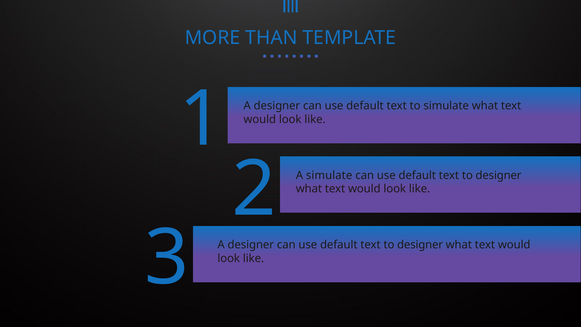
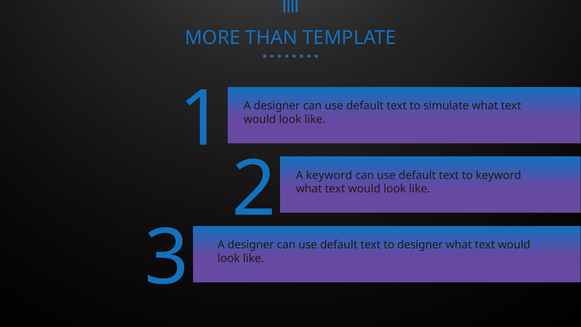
A simulate: simulate -> keyword (329, 175)
designer: designer -> keyword (498, 175)
